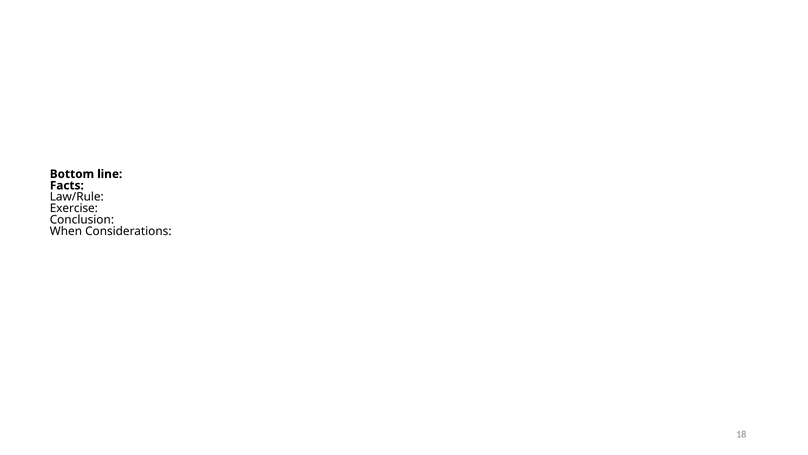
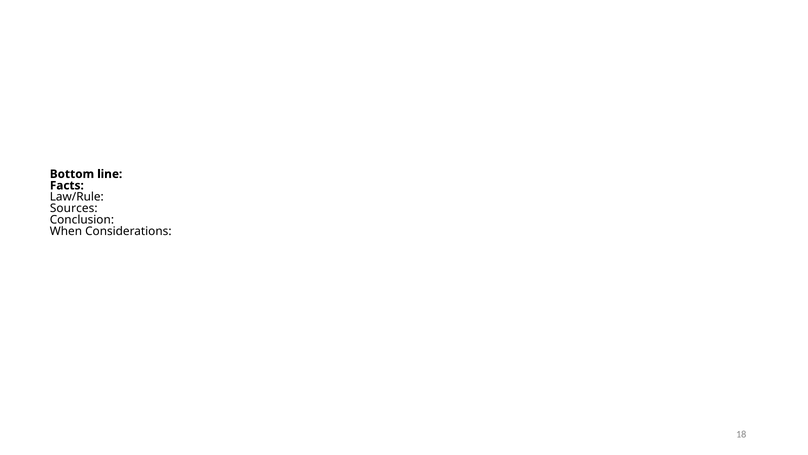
Exercise: Exercise -> Sources (74, 208)
